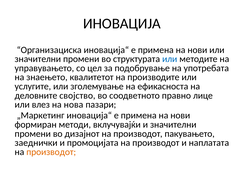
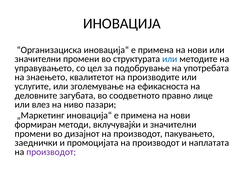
својство: својство -> загубата (77, 95)
нова: нова -> ниво (74, 105)
производот colour: orange -> purple (51, 152)
